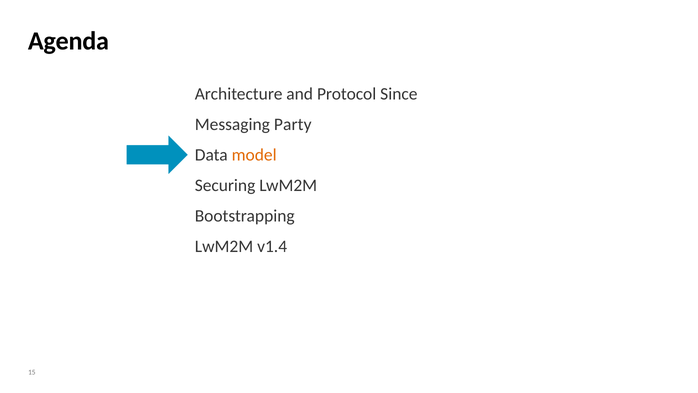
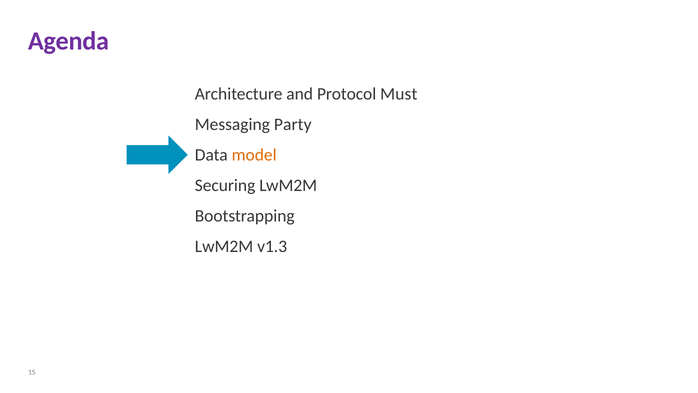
Agenda colour: black -> purple (68, 41)
Since: Since -> Must (399, 94)
v1.4: v1.4 -> v1.3 (272, 246)
